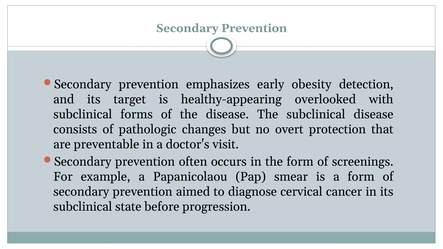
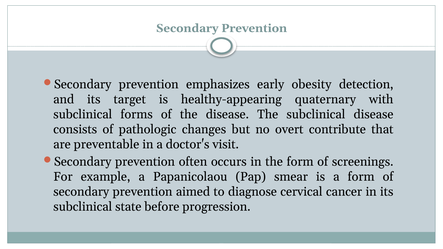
overlooked: overlooked -> quaternary (325, 100)
protection: protection -> contribute (337, 129)
